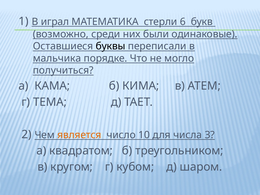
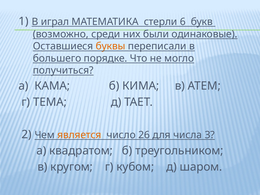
буквы colour: black -> orange (111, 46)
мальчика: мальчика -> большего (57, 58)
10: 10 -> 26 (144, 135)
